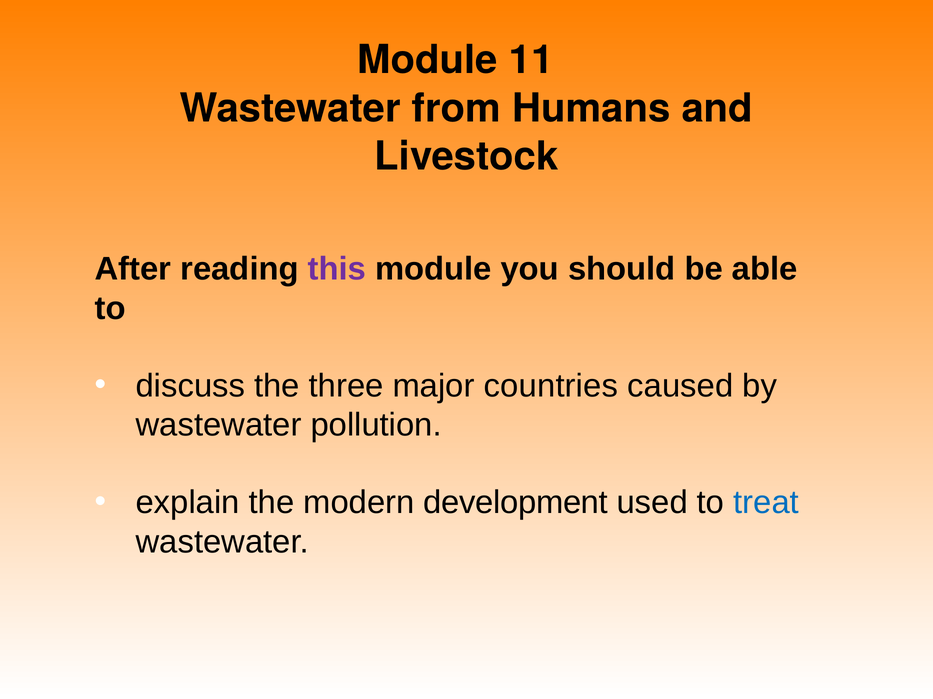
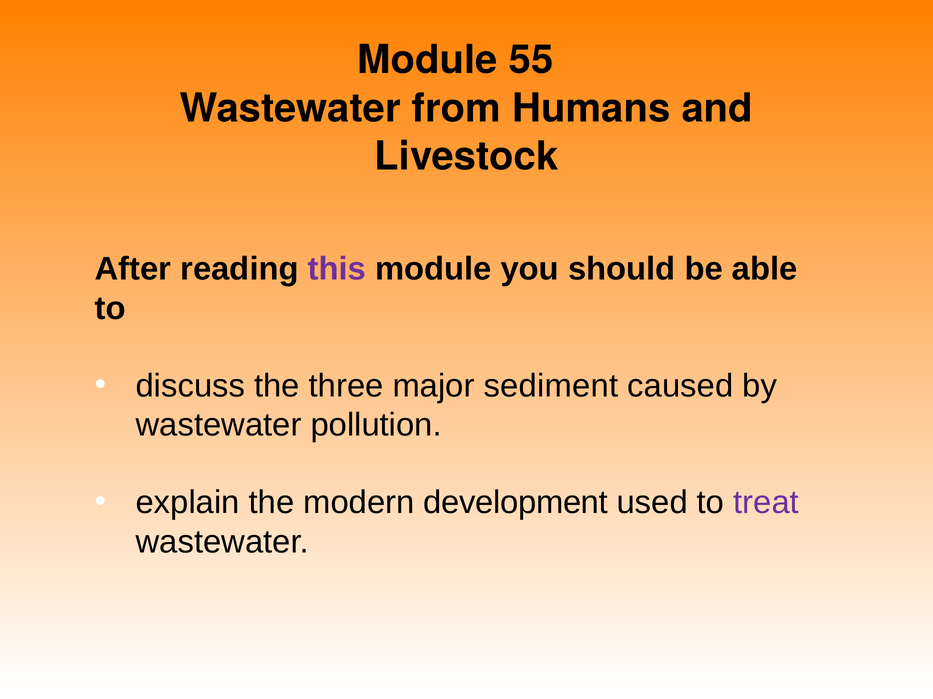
11: 11 -> 55 (531, 60)
countries: countries -> sediment (551, 386)
treat colour: blue -> purple (766, 503)
